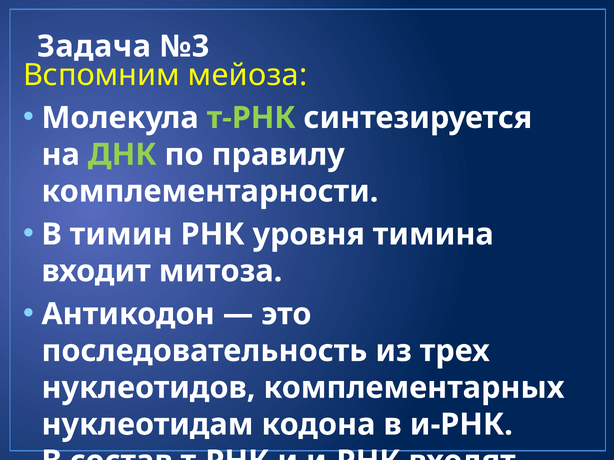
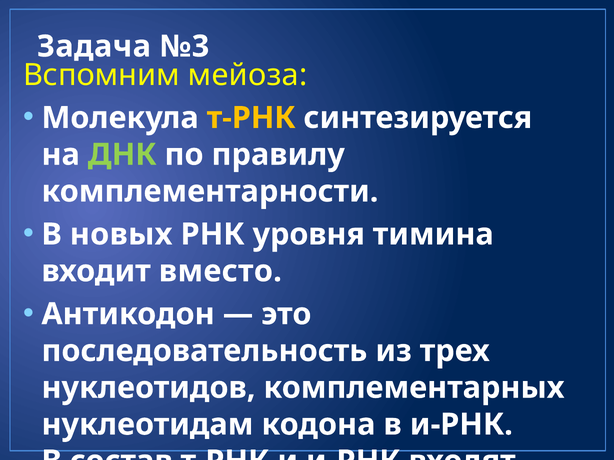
т-РНК colour: light green -> yellow (251, 118)
тимин: тимин -> новых (121, 235)
митоза: митоза -> вместо (220, 271)
